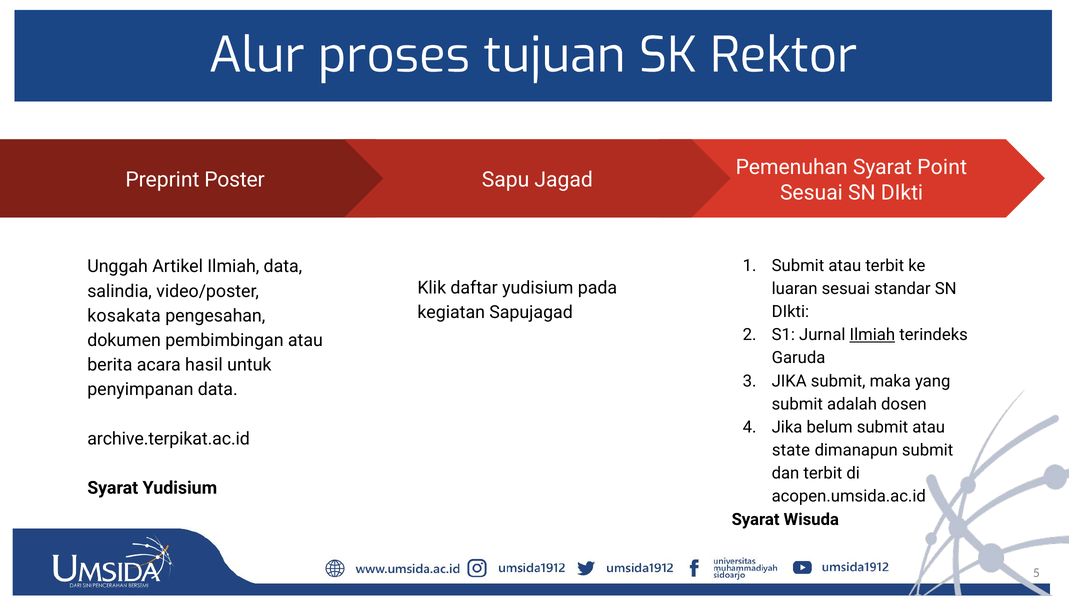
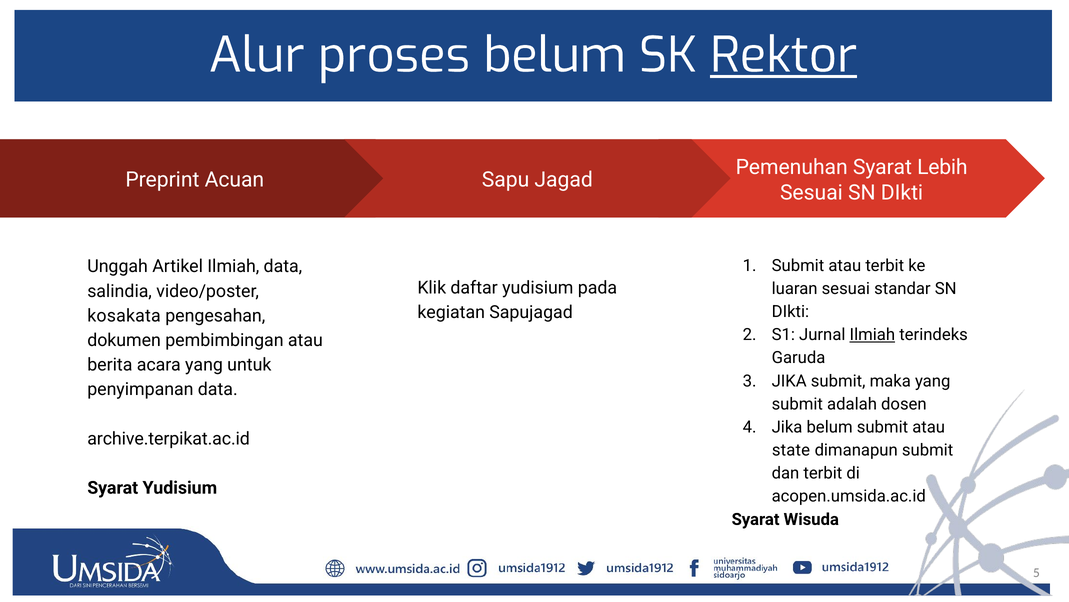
proses tujuan: tujuan -> belum (555, 55)
Rektor underline: none -> present (784, 55)
Point: Point -> Lebih (942, 167)
Poster: Poster -> Acuan (234, 180)
acara hasil: hasil -> yang (204, 365)
